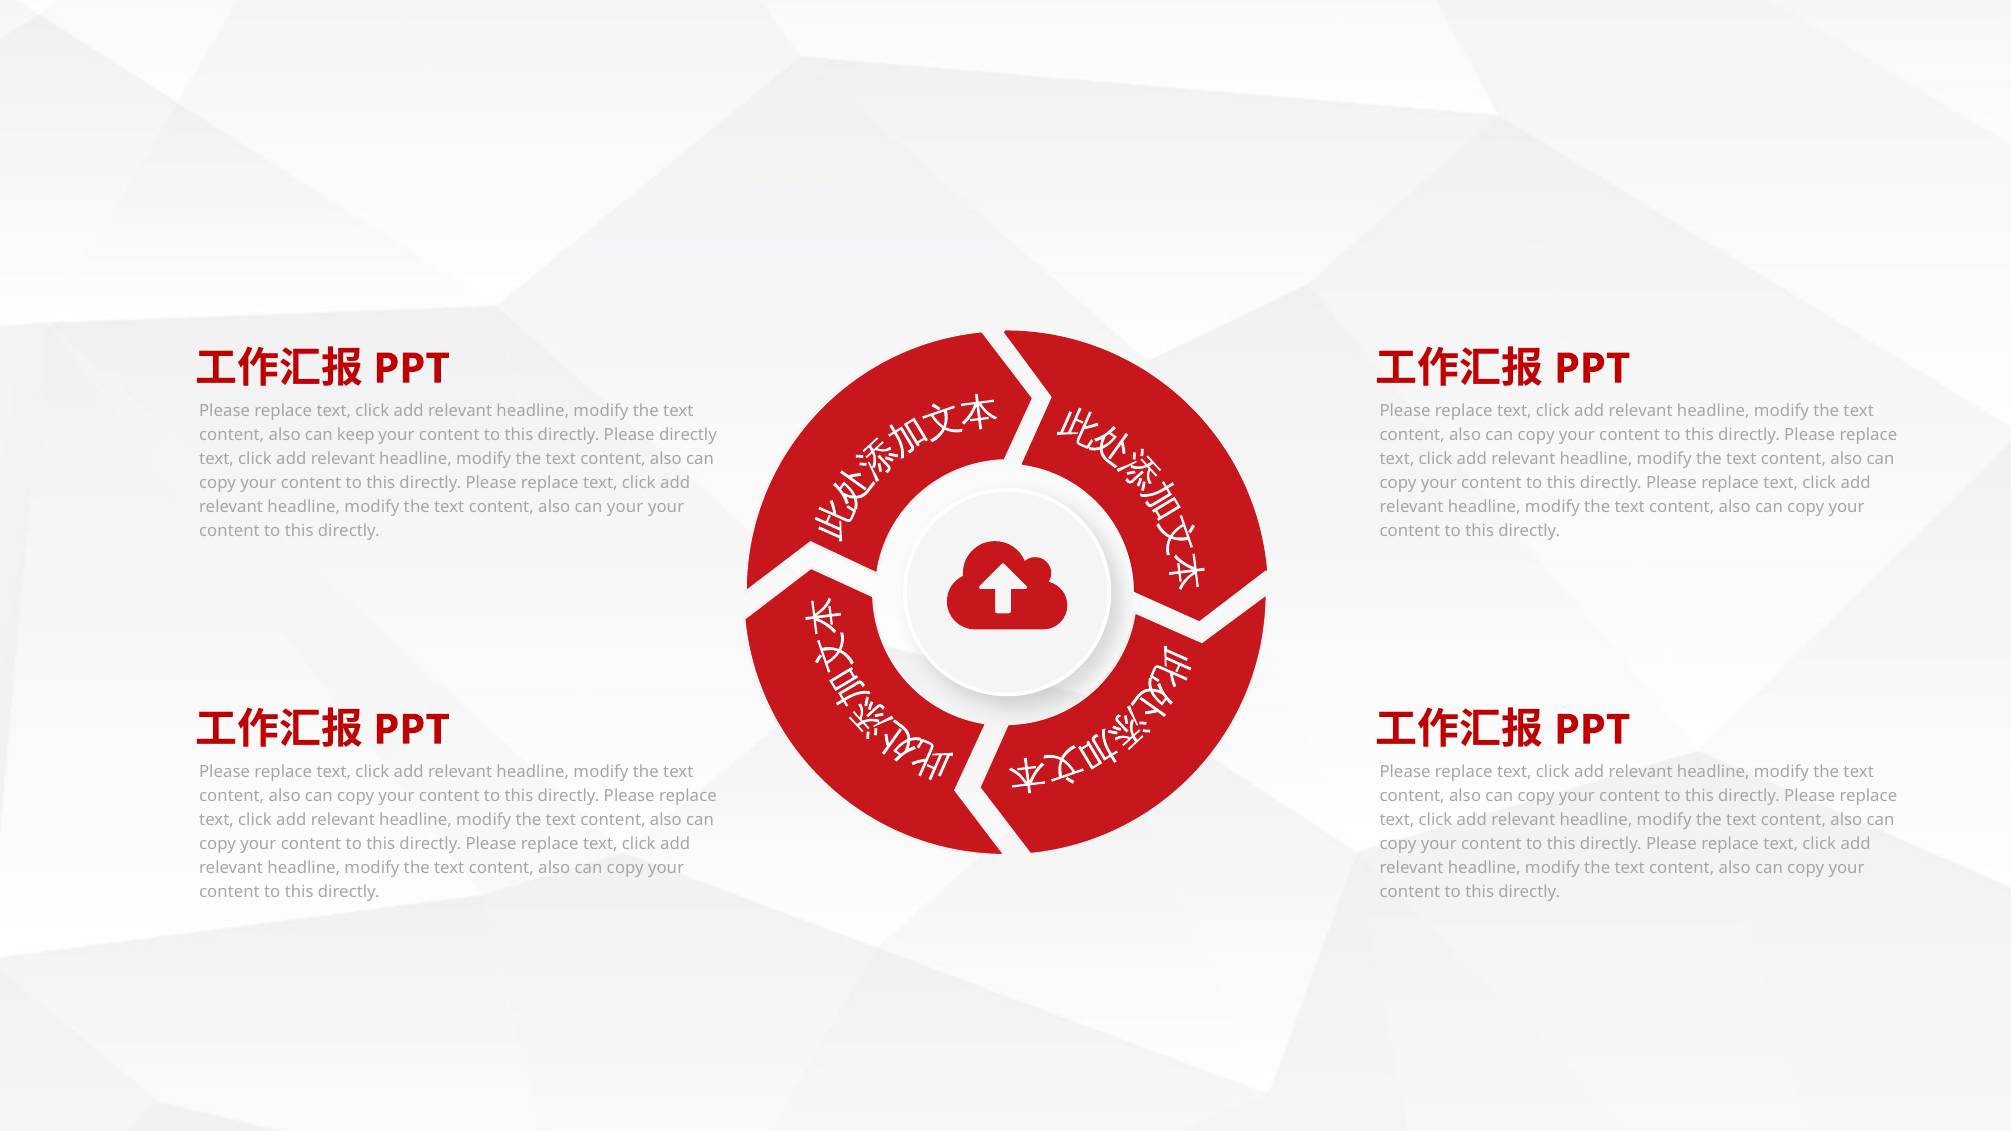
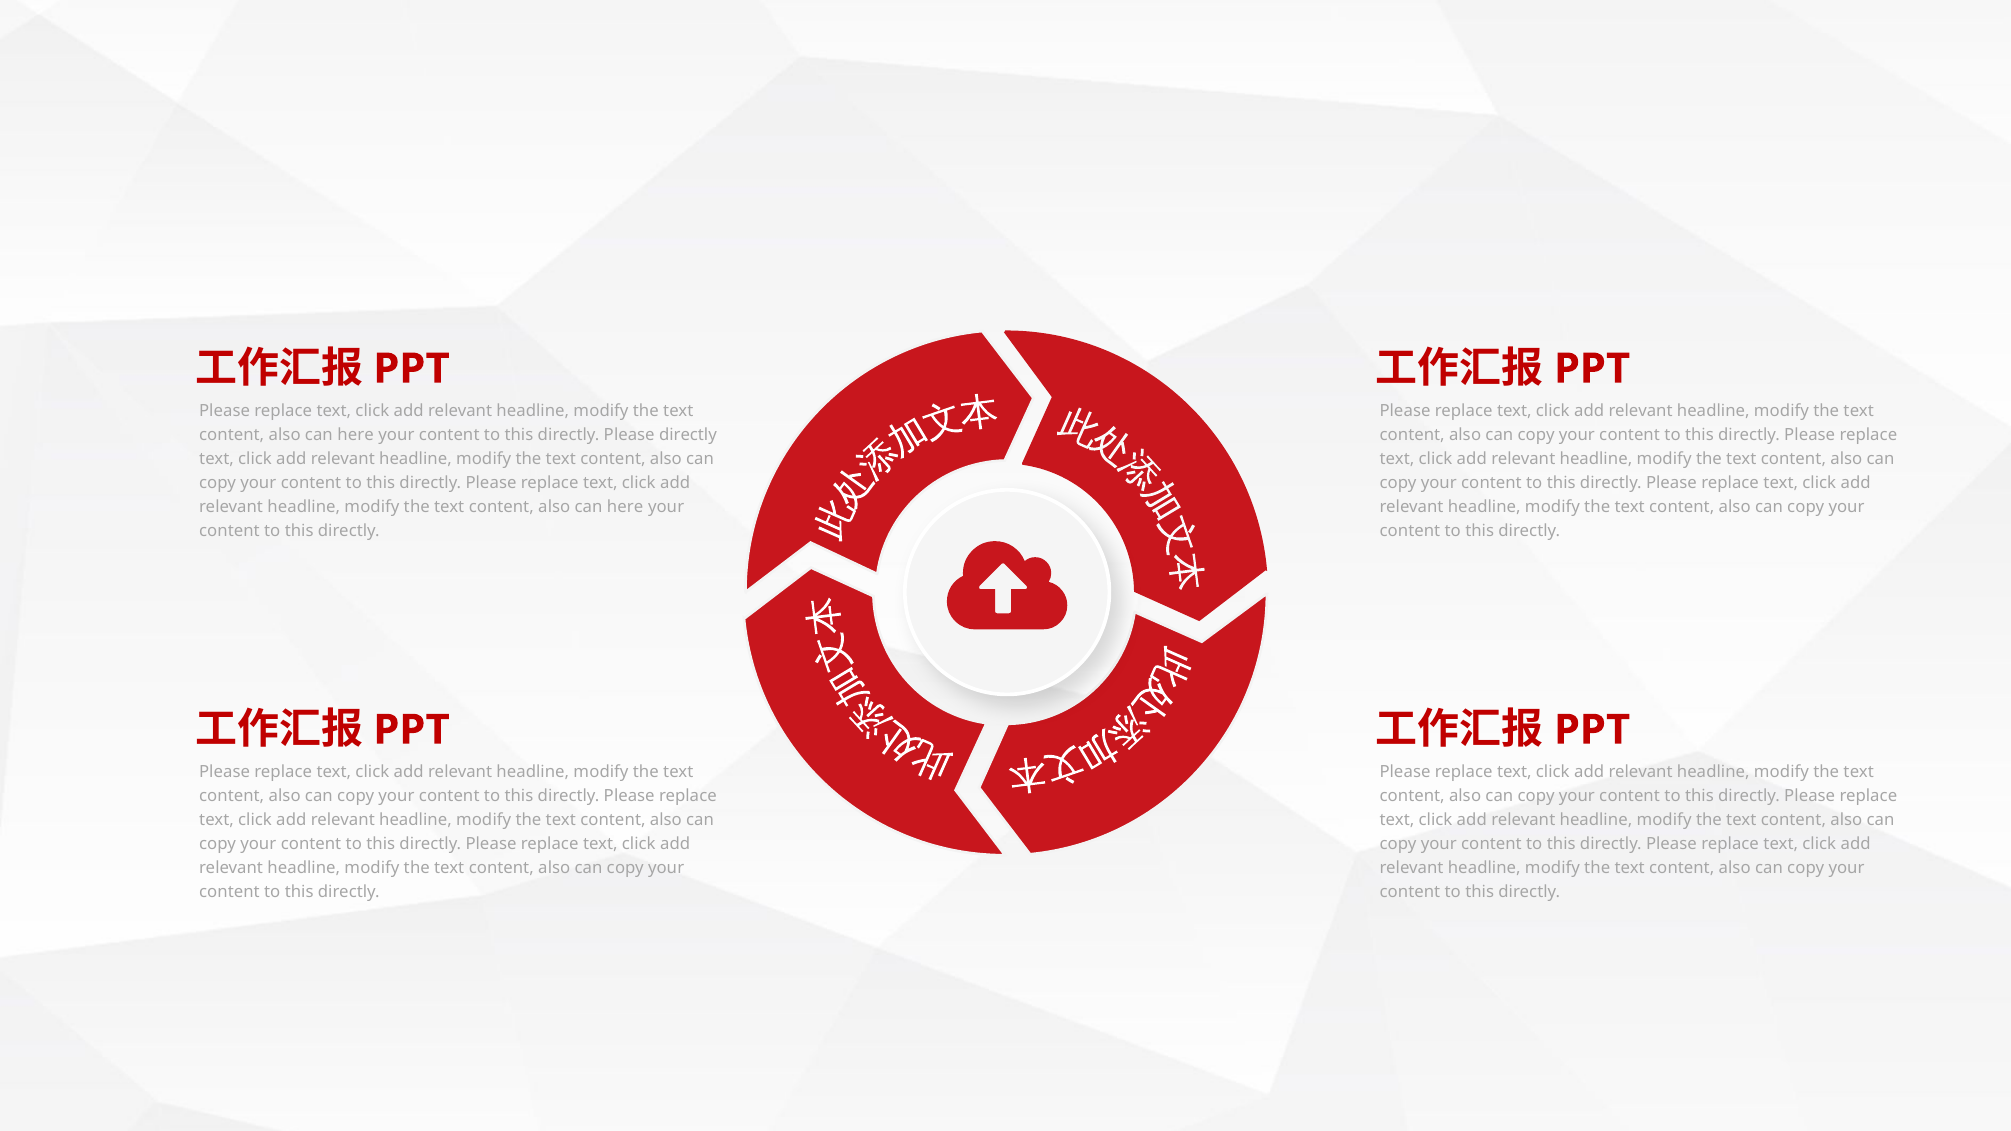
keep: keep -> here (356, 435)
your: your -> here (625, 507)
